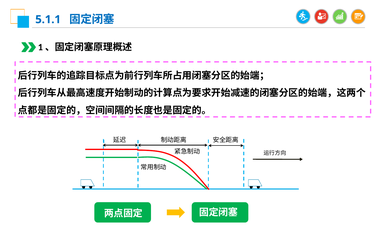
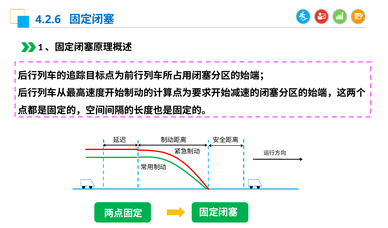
5.1.1: 5.1.1 -> 4.2.6 (48, 19)
